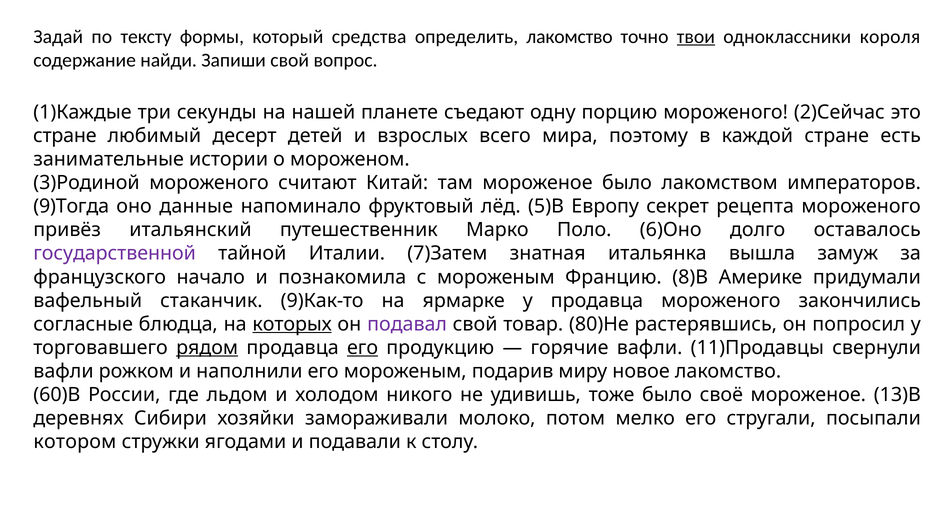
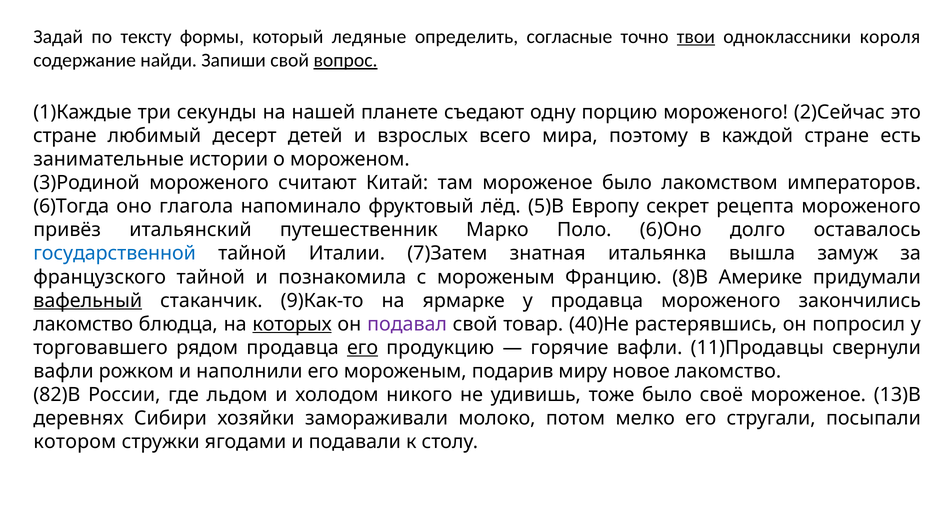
средства: средства -> ледяные (369, 37)
определить лакомство: лакомство -> согласные (569, 37)
вопрос underline: none -> present (346, 60)
9)Тогда: 9)Тогда -> 6)Тогда (71, 206)
данные: данные -> глагола (196, 206)
государственной colour: purple -> blue (115, 254)
французского начало: начало -> тайной (211, 277)
вафельный underline: none -> present (88, 301)
согласные: согласные -> лакомство (83, 324)
80)Не: 80)Не -> 40)Не (599, 324)
рядом underline: present -> none (207, 348)
60)В: 60)В -> 82)В (57, 395)
